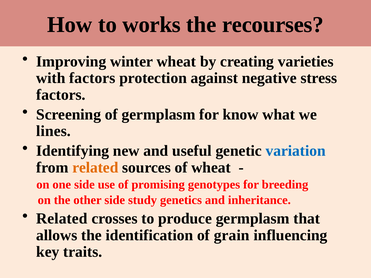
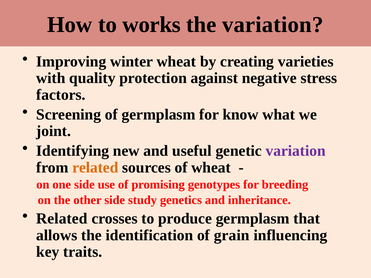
the recourses: recourses -> variation (273, 25)
with factors: factors -> quality (92, 78)
lines: lines -> joint (54, 131)
variation colour: blue -> purple (296, 151)
